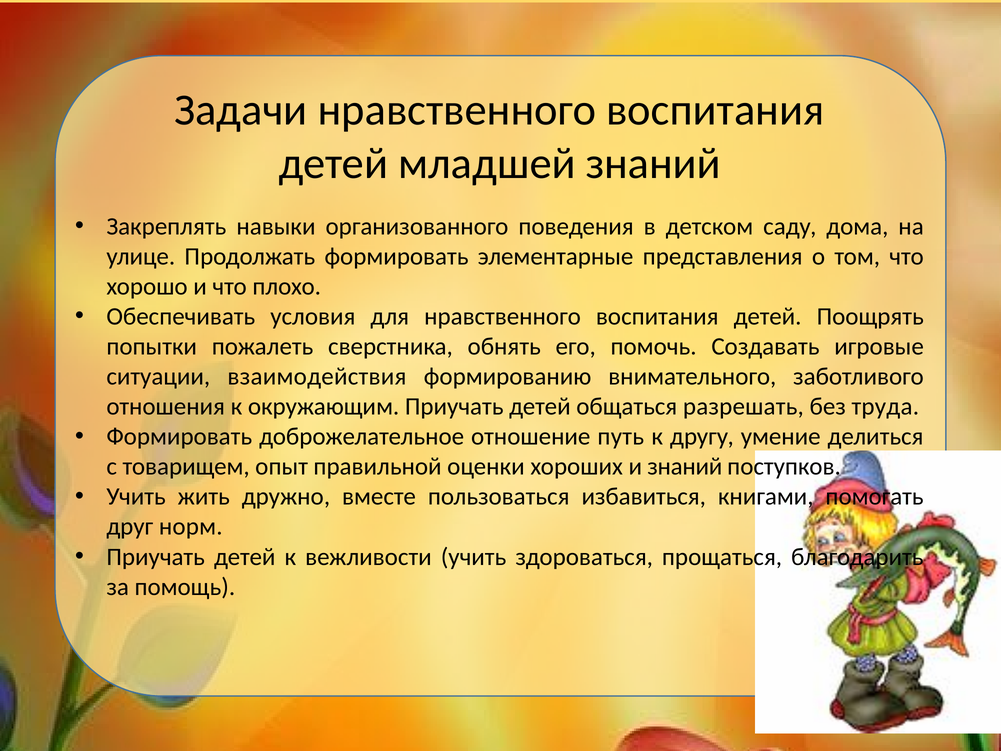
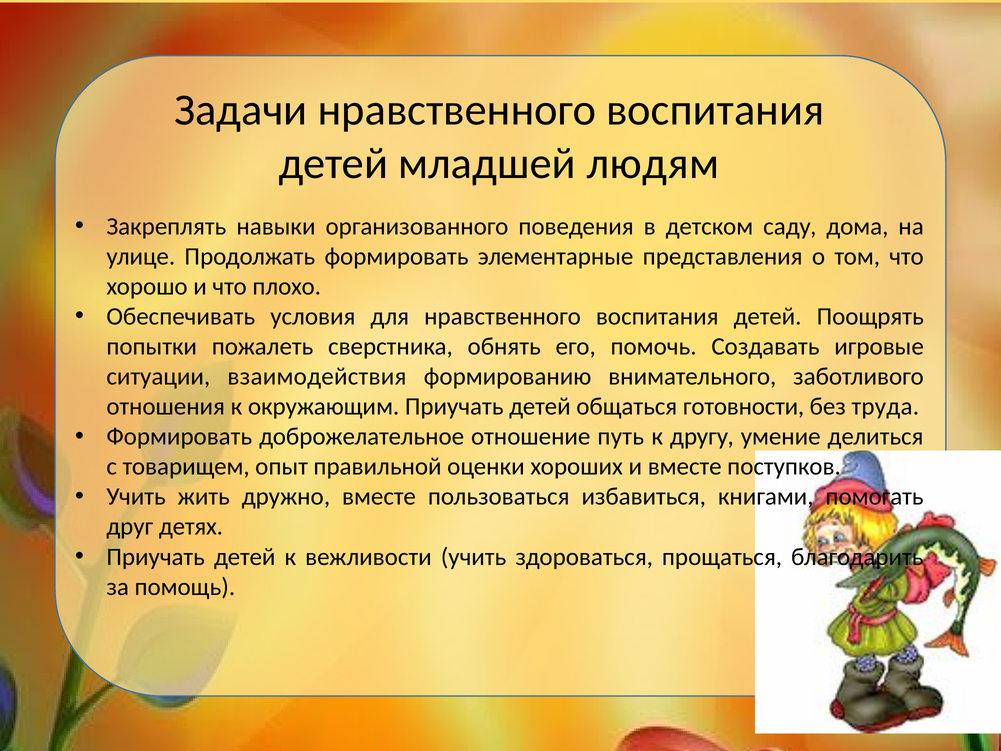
младшей знаний: знаний -> людям (653, 164)
разрешать: разрешать -> готовности (744, 406)
и знаний: знаний -> вместе (685, 466)
норм: норм -> детях (191, 527)
